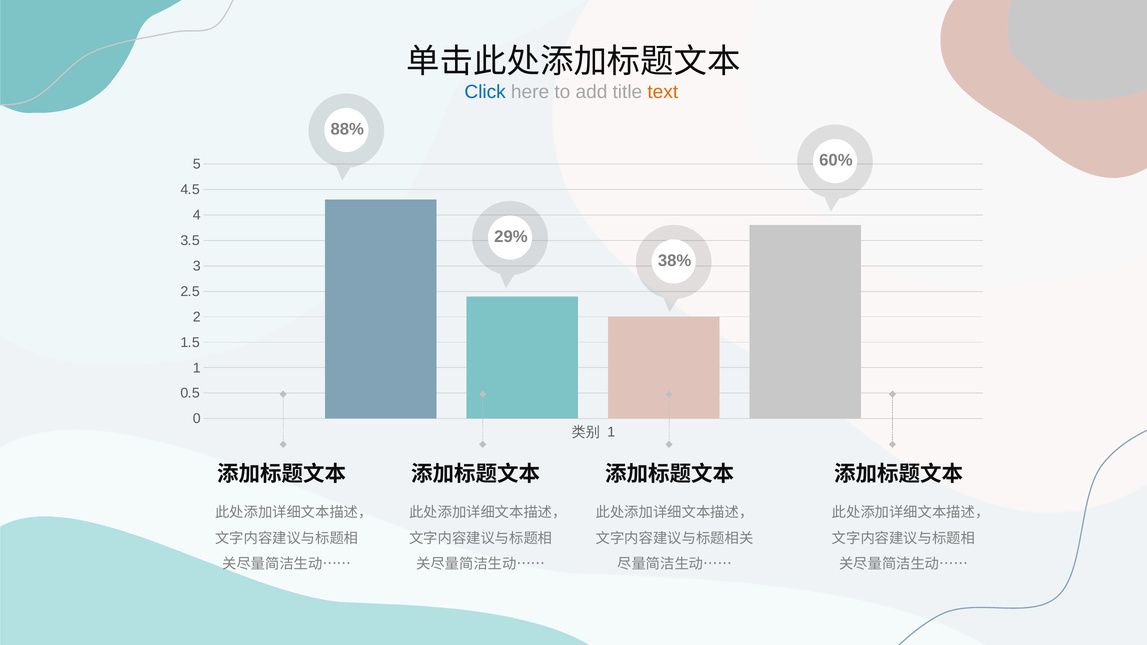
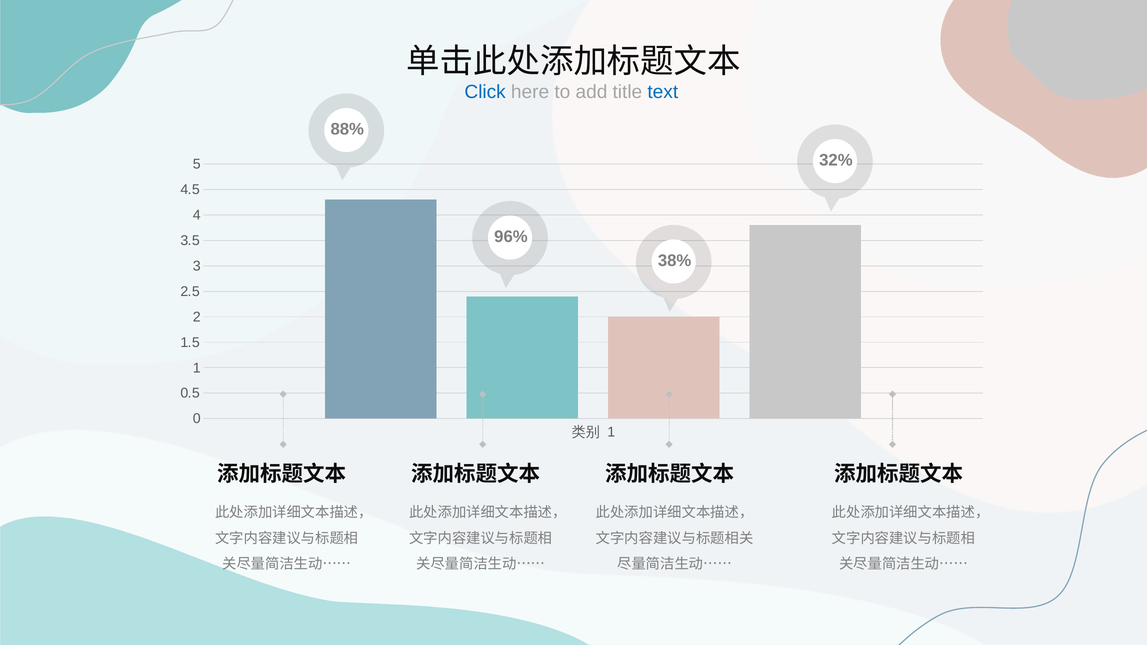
text colour: orange -> blue (663, 92)
60%: 60% -> 32% (836, 160)
29%: 29% -> 96% (511, 237)
